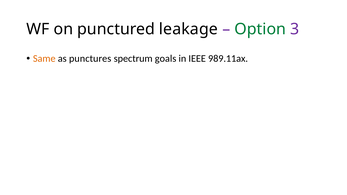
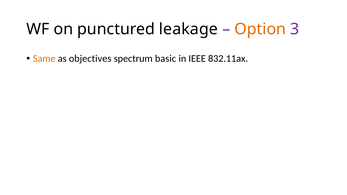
Option colour: green -> orange (260, 29)
punctures: punctures -> objectives (90, 59)
goals: goals -> basic (166, 59)
989.11ax: 989.11ax -> 832.11ax (228, 59)
